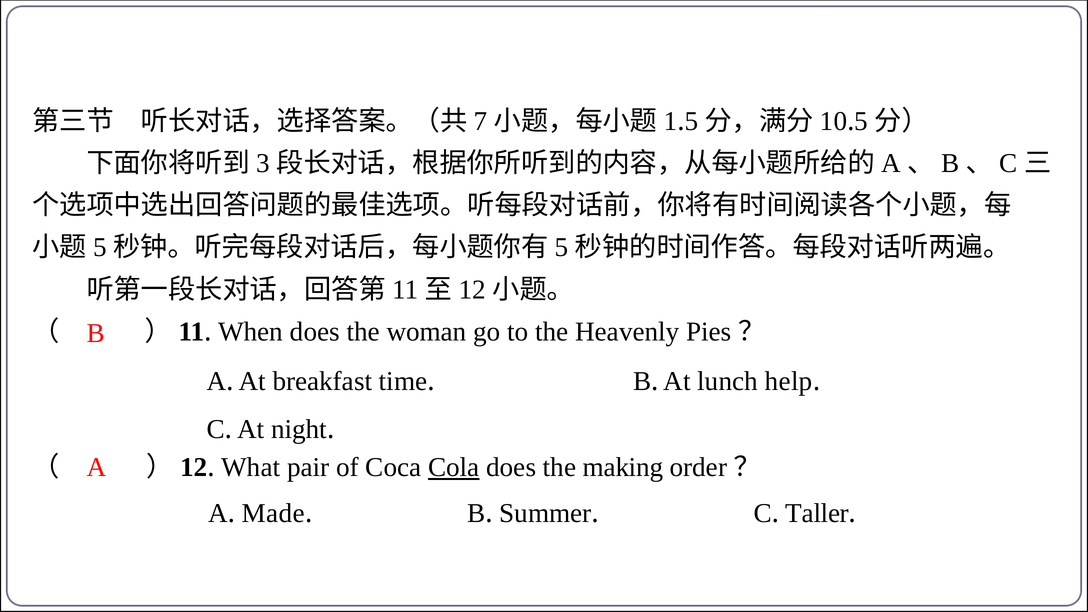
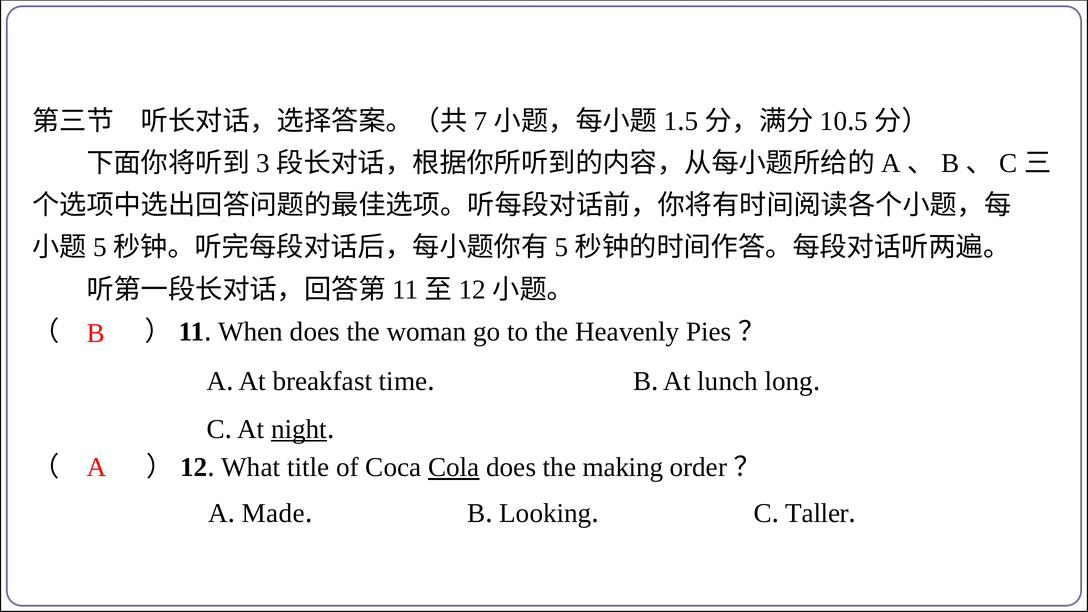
help: help -> long (789, 381)
night underline: none -> present (299, 429)
pair: pair -> title (308, 467)
Summer: Summer -> Looking (545, 513)
